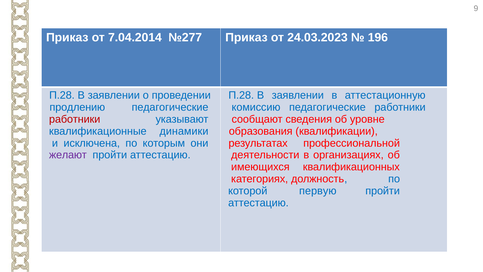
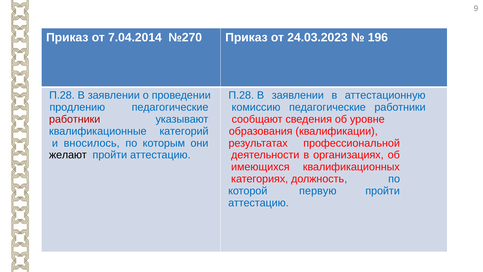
№277: №277 -> №270 (185, 37)
динамики: динамики -> категорий (184, 131)
исключена: исключена -> вносилось (92, 143)
желают colour: purple -> black (68, 155)
